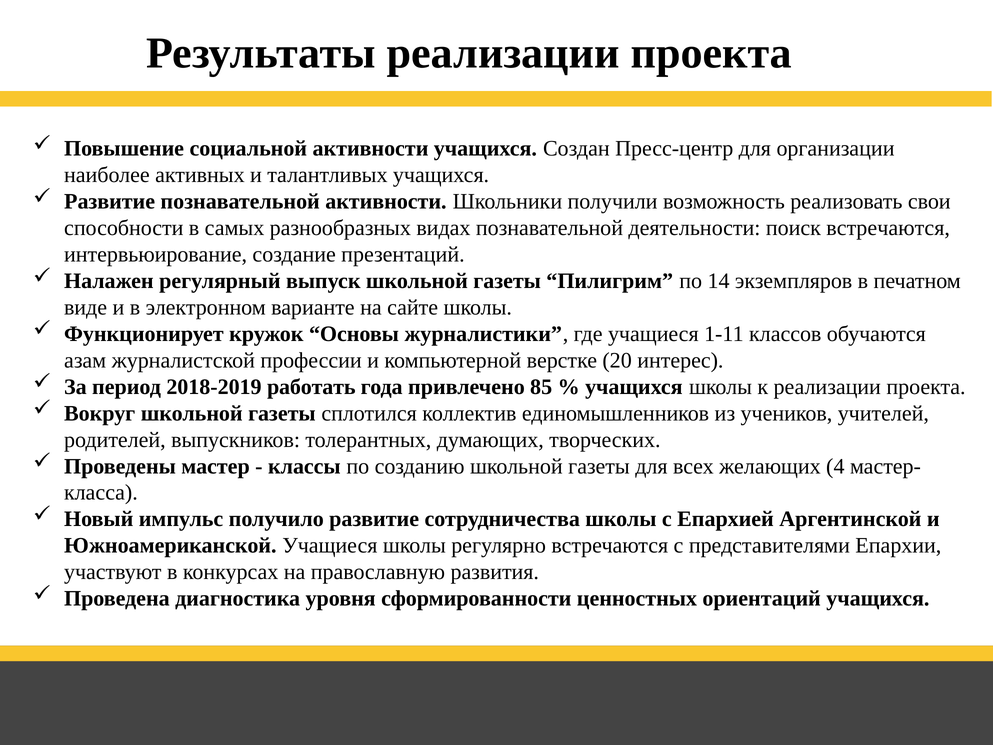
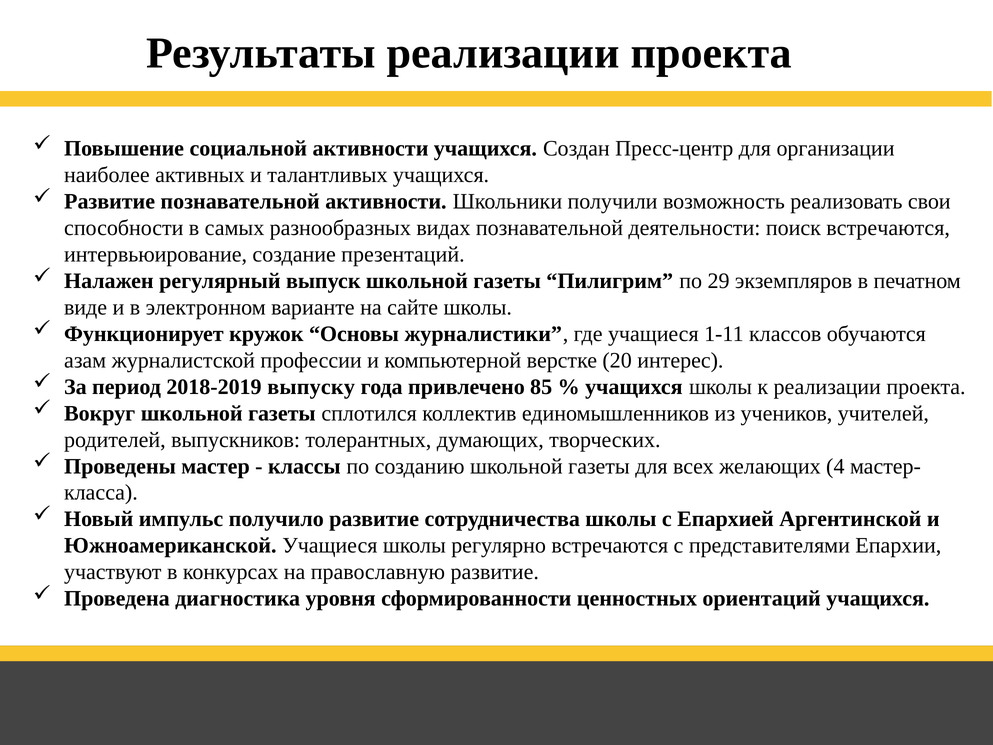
14: 14 -> 29 (719, 281)
работать: работать -> выпуску (311, 387)
православную развития: развития -> развитие (495, 572)
